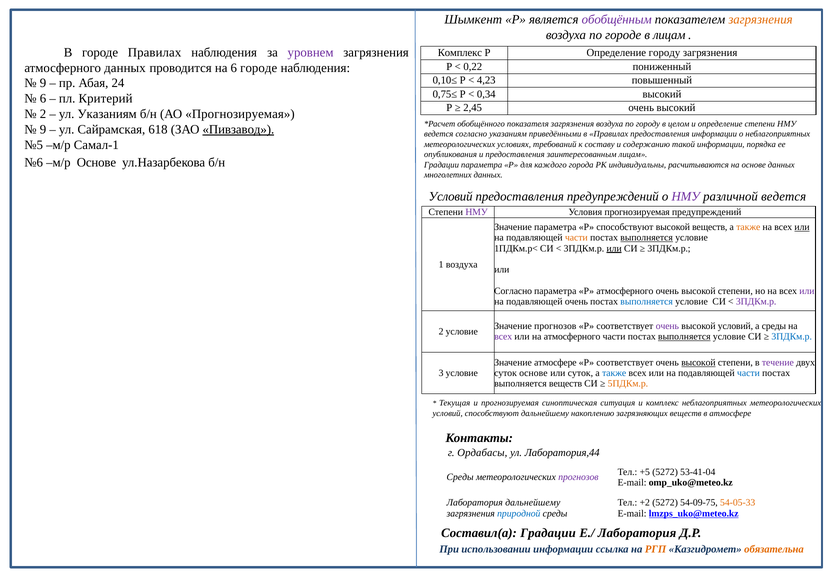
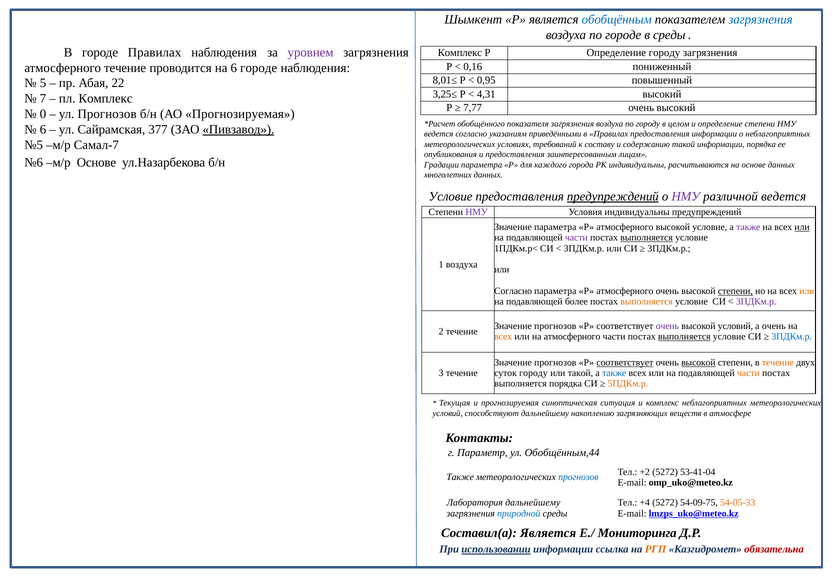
обобщённым colour: purple -> blue (617, 20)
загрязнения colour: orange -> blue (760, 20)
в лицам: лицам -> среды (669, 35)
0,22: 0,22 -> 0,16 (473, 67)
атмосферного данных: данных -> течение (125, 68)
0,10≤: 0,10≤ -> 8,01≤ (445, 80)
4,23: 4,23 -> 0,95 (486, 80)
9: 9 -> 5 (43, 83)
24: 24 -> 22 (118, 83)
0,75≤: 0,75≤ -> 3,25≤ (445, 94)
0,34: 0,34 -> 4,31 (486, 94)
6: 6 -> 7 (43, 99)
пл Критерий: Критерий -> Комплекс (106, 99)
2,45: 2,45 -> 7,77 (473, 108)
2: 2 -> 0 (43, 114)
ул Указаниям: Указаниям -> Прогнозов (107, 114)
9: 9 -> 6 (43, 129)
618: 618 -> 377 (158, 129)
Самал-1: Самал-1 -> Самал-7 (96, 145)
Условий: Условий -> Условие (451, 196)
предупреждений underline: none -> present (613, 196)
Условия прогнозируемая: прогнозируемая -> индивидуальны (637, 212)
Значение параметра Р способствуют: способствуют -> атмосферного (625, 227)
высокой веществ: веществ -> условие (710, 227)
также colour: orange -> purple (748, 227)
части colour: orange -> purple (576, 238)
или underline: present -> none (614, 248)
степени underline: none -> present (735, 291)
или colour: purple -> orange (807, 291)
подавляющей очень: очень -> более (576, 301)
выполняется colour: blue -> orange (647, 301)
а среды: среды -> очень (774, 326)
2 условие: условие -> течение (462, 331)
всех colour: purple -> orange (503, 337)
атмосфере: атмосфере -> прогнозов (555, 362)
соответствует underline: none -> present (625, 362)
течение colour: purple -> orange (778, 362)
3 условие: условие -> течение (462, 373)
суток основе: основе -> городу (533, 373)
или суток: суток -> такой (580, 373)
части colour: blue -> orange (748, 373)
выполняется веществ: веществ -> порядка (566, 384)
Ордабасы: Ордабасы -> Параметр (482, 453)
Лаборатория,44: Лаборатория,44 -> Обобщённым,44 (562, 453)
+5: +5 -> +2 (645, 472)
Среды: Среды -> Также (460, 477)
прогнозов colour: purple -> blue (578, 477)
+2: +2 -> +4 (645, 502)
Составил(а Градации: Градации -> Является (548, 533)
Е./ Лаборатория: Лаборатория -> Мониторинга (637, 533)
использовании underline: none -> present (496, 549)
обязательна colour: orange -> red (774, 549)
